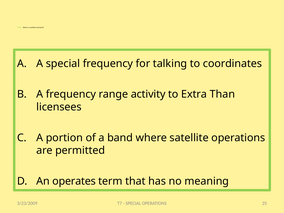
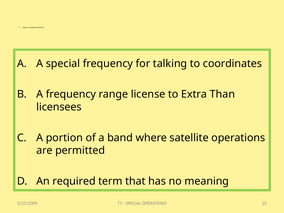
activity: activity -> license (148, 94)
operates: operates -> required (74, 181)
